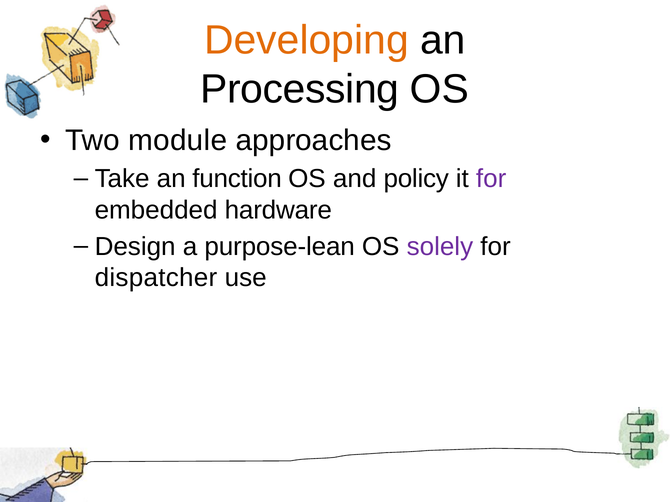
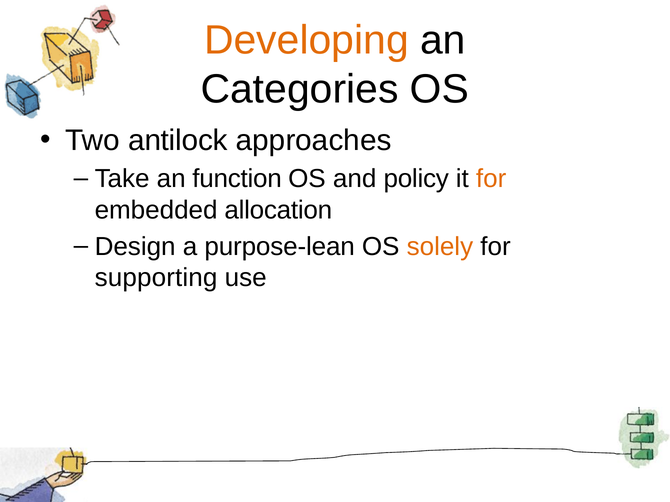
Processing: Processing -> Categories (300, 89)
module: module -> antilock (178, 141)
for colour: purple -> orange (491, 179)
hardware: hardware -> allocation (278, 210)
solely colour: purple -> orange (440, 247)
dispatcher: dispatcher -> supporting (156, 278)
